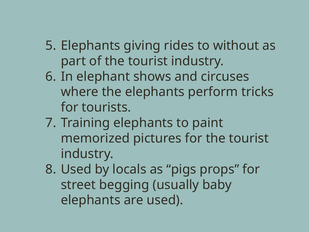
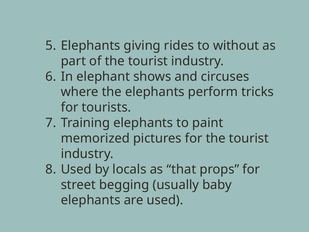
pigs: pigs -> that (181, 169)
